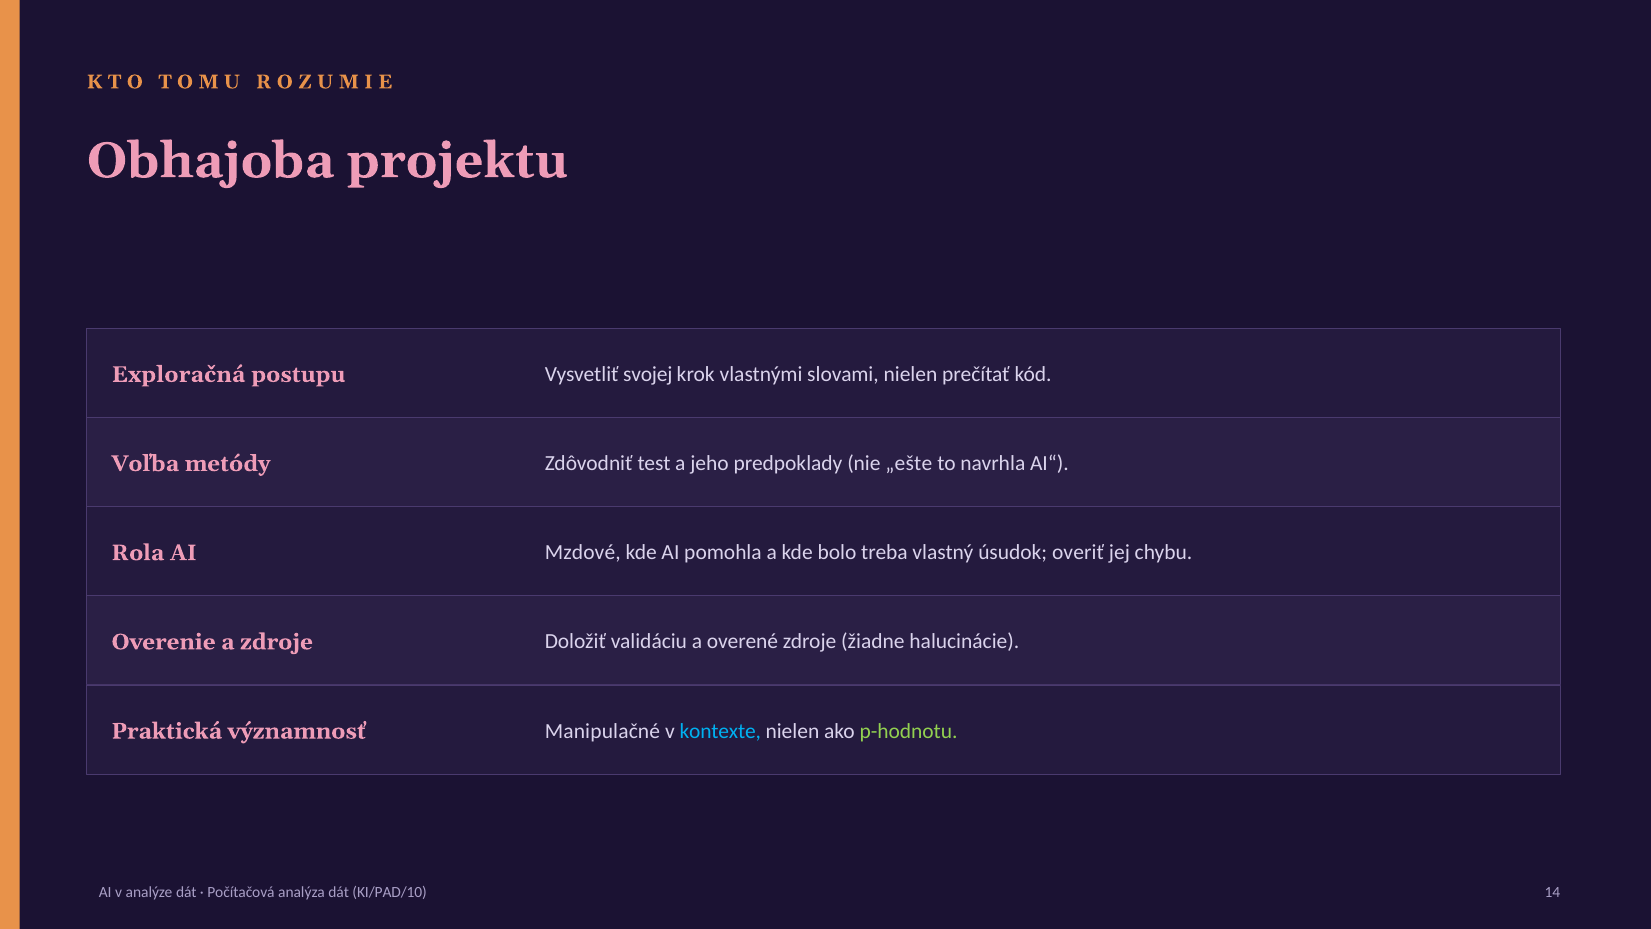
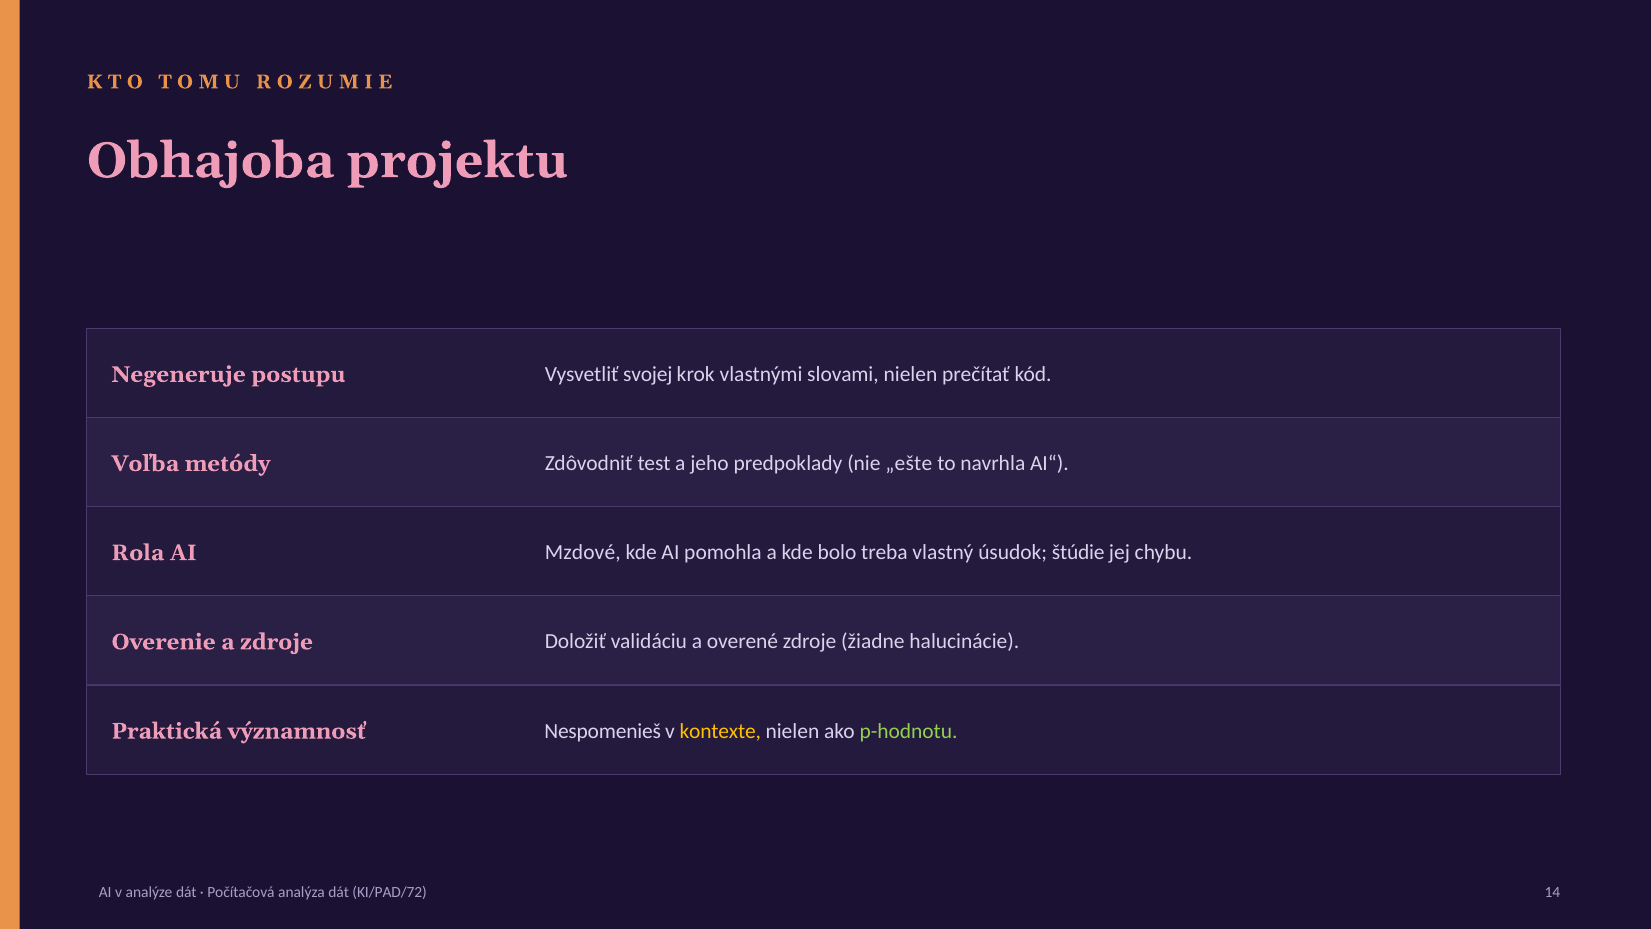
Exploračná: Exploračná -> Negeneruje (179, 374)
overiť: overiť -> štúdie (1078, 553)
Manipulačné: Manipulačné -> Nespomenieš (603, 731)
kontexte colour: light blue -> yellow (720, 731)
KI/PAD/10: KI/PAD/10 -> KI/PAD/72 (390, 893)
